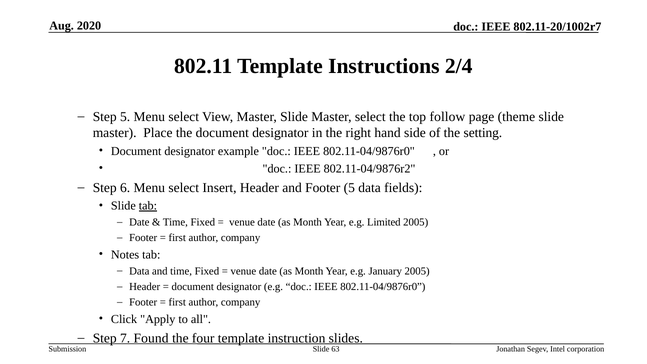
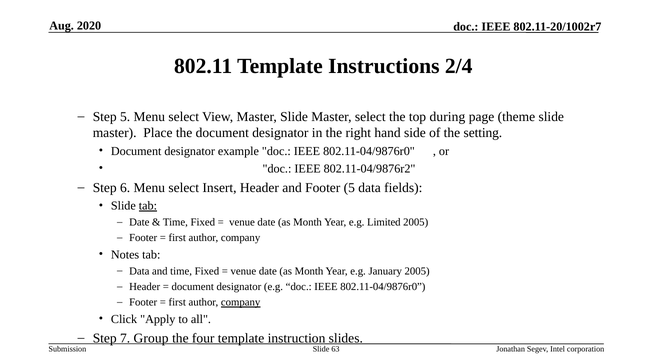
follow: follow -> during (447, 117)
company underline: none -> present (241, 302)
Found: Found -> Group (151, 338)
